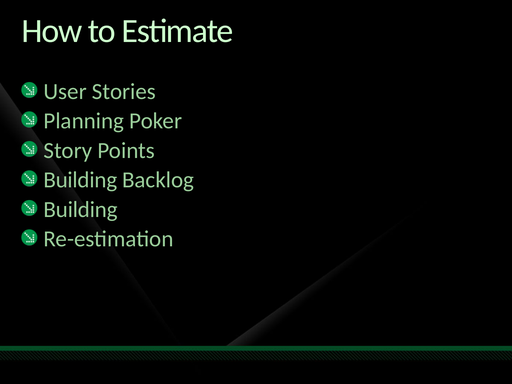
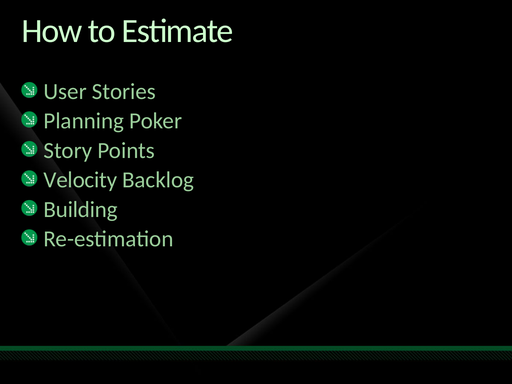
Building: Building -> Velocity (80, 180)
